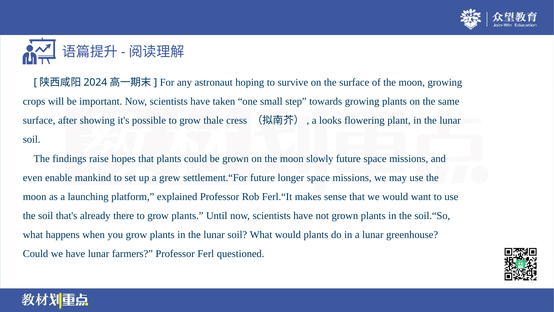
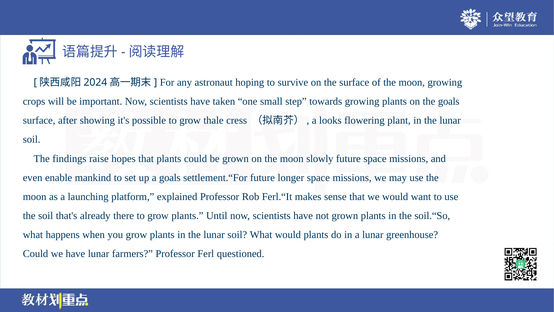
the same: same -> goals (449, 101)
a grew: grew -> goals (170, 177)
